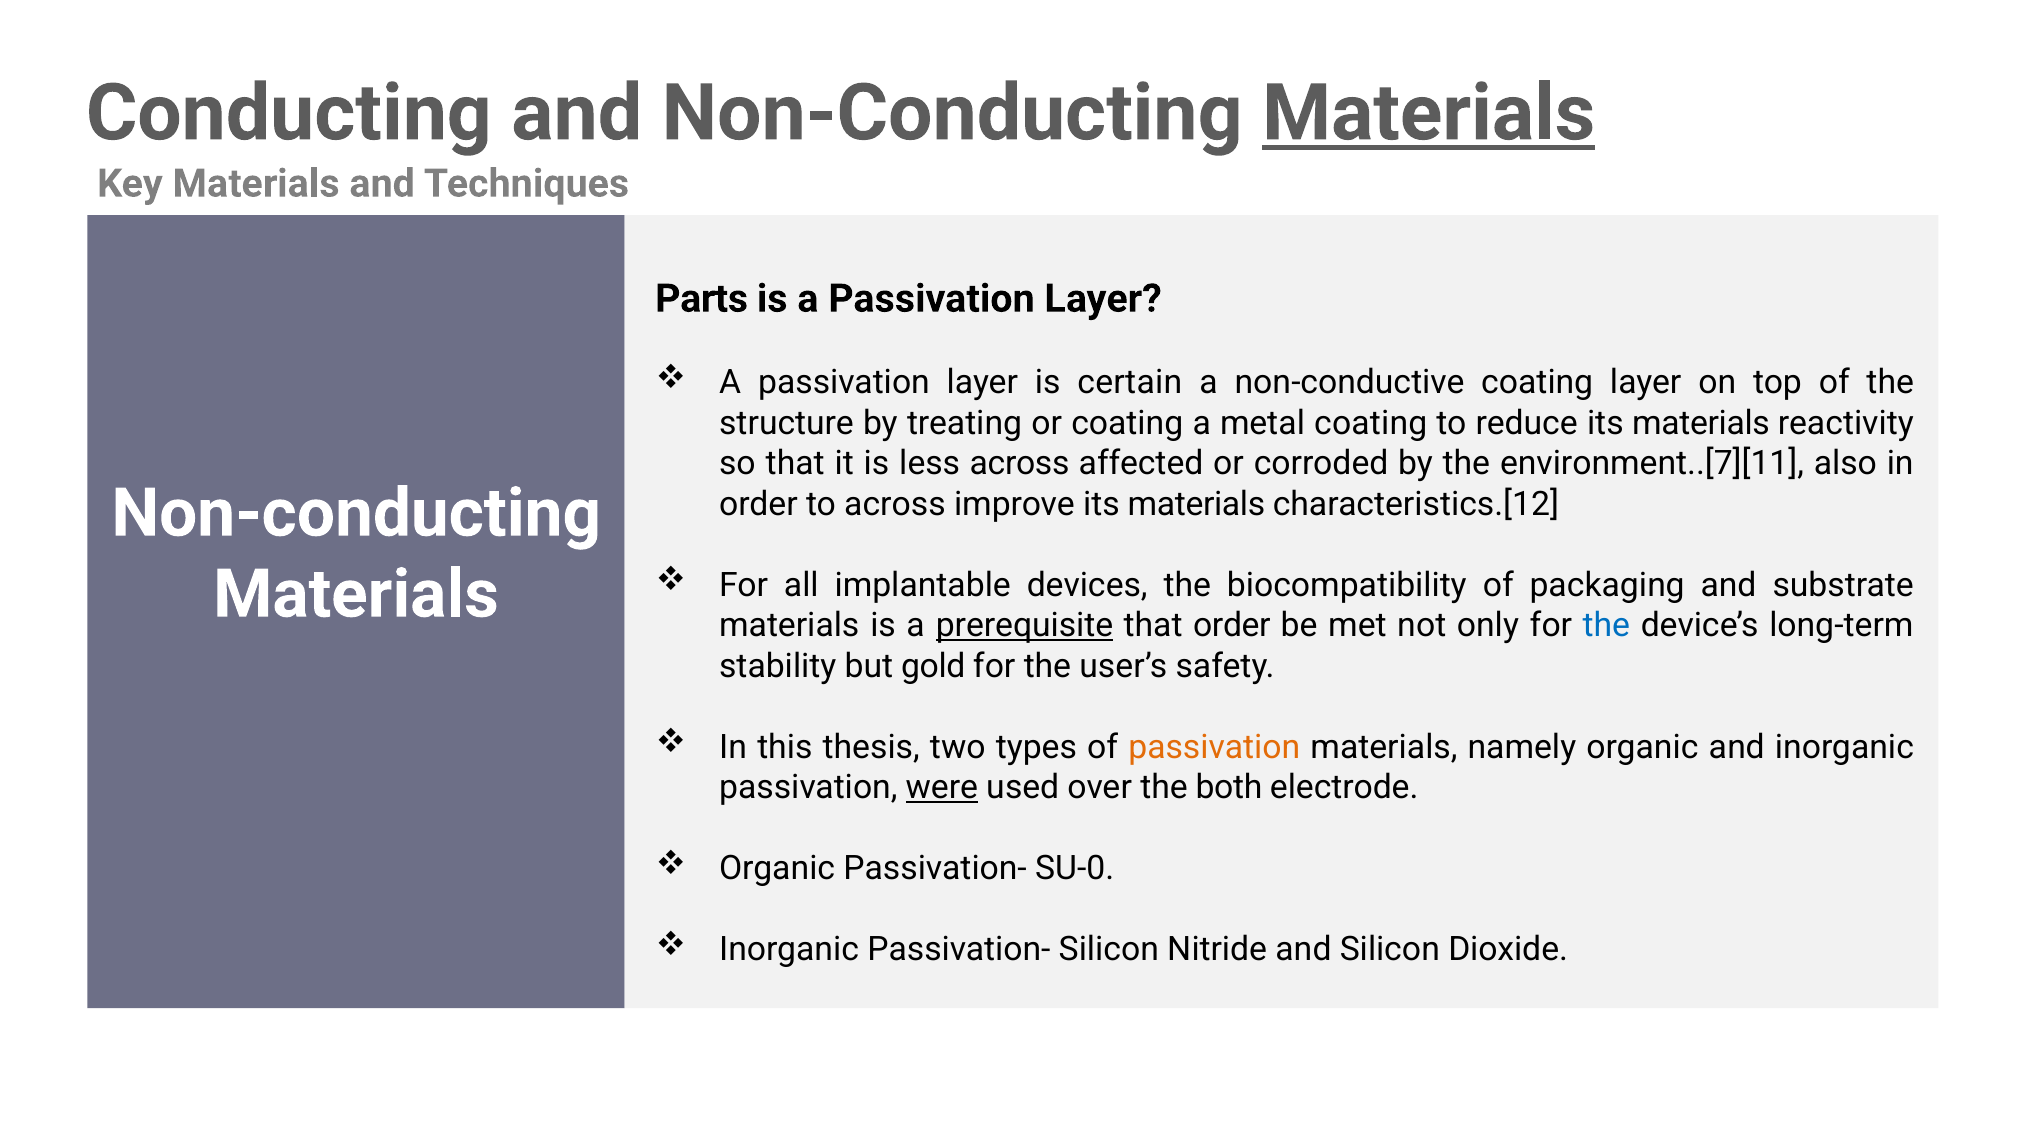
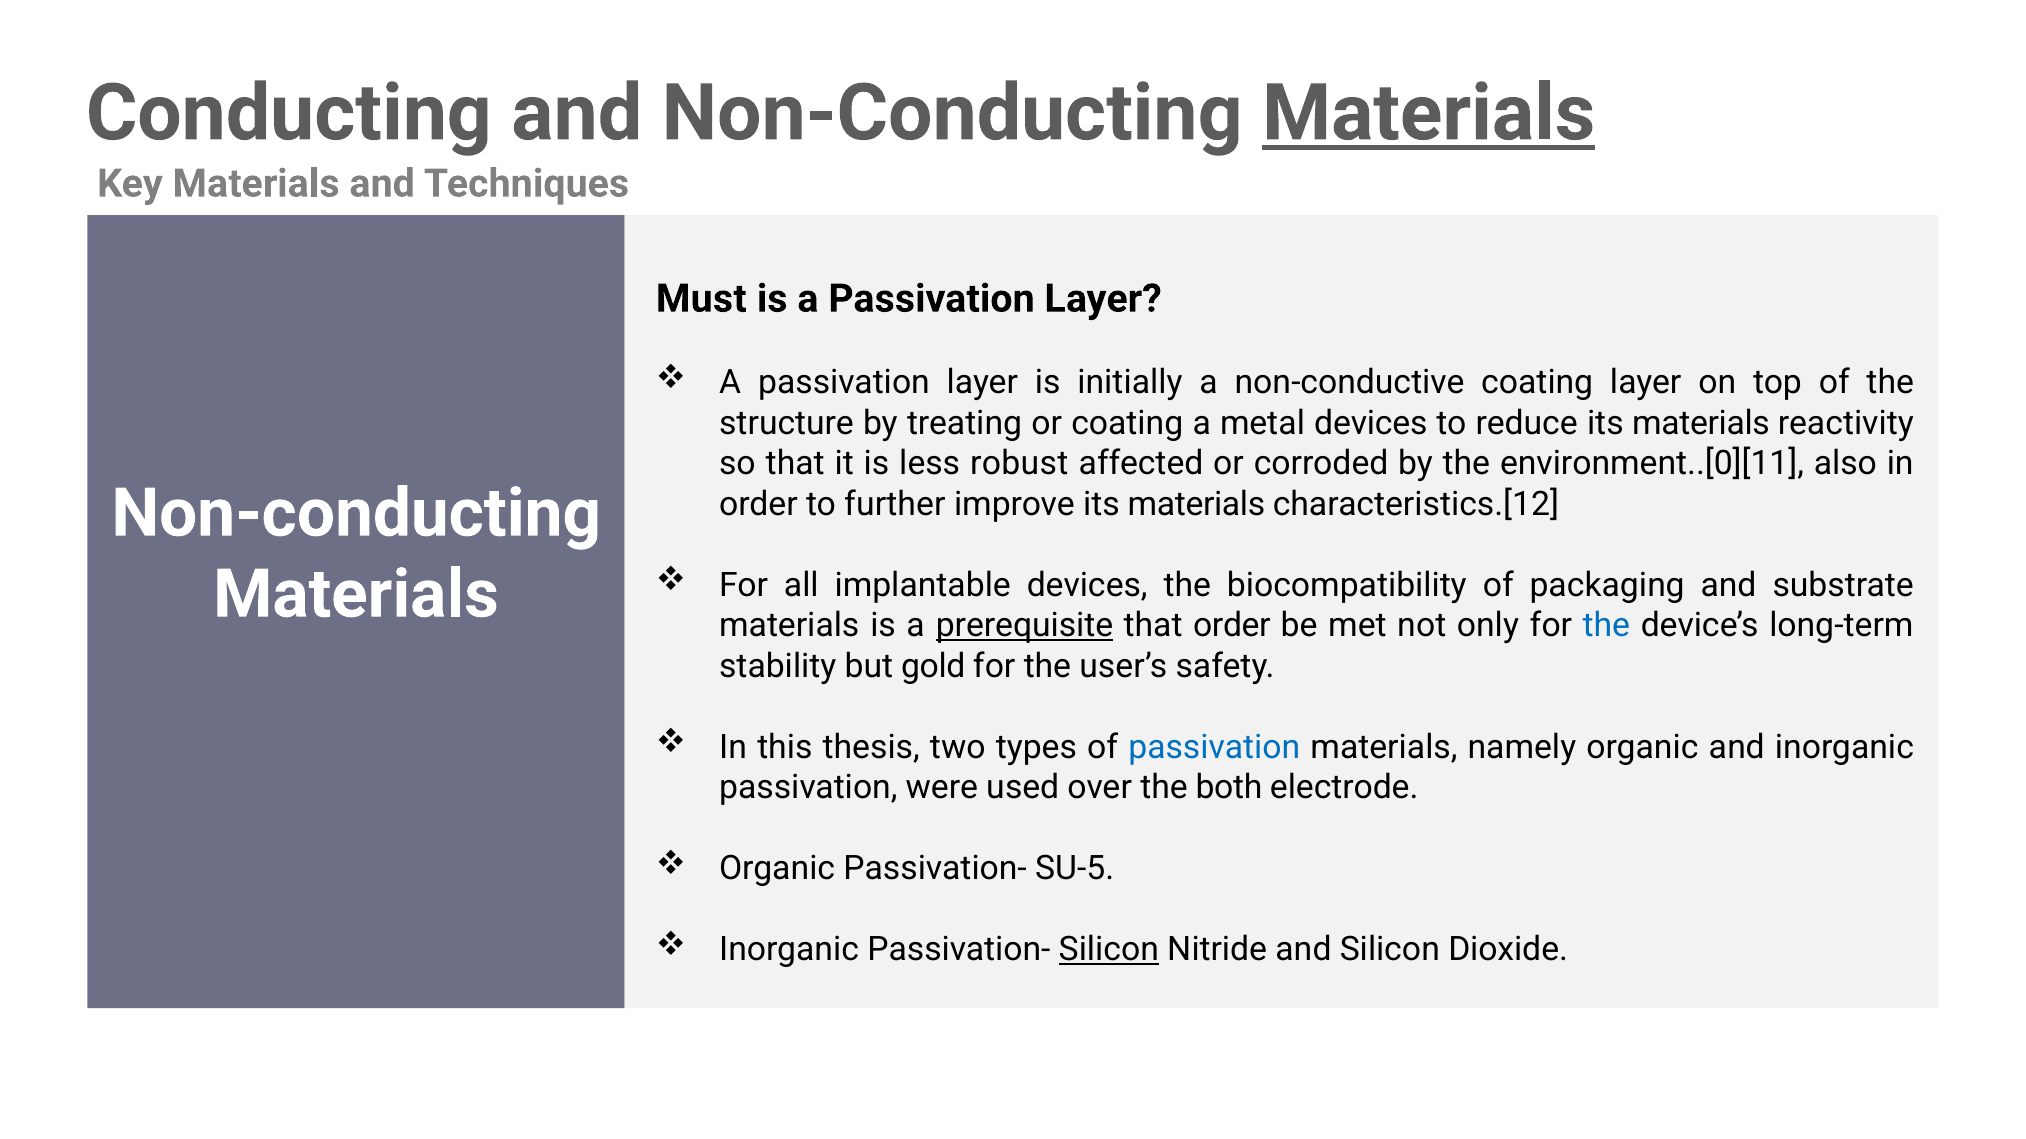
Parts: Parts -> Must (701, 299)
certain: certain -> initially (1130, 383)
metal coating: coating -> devices (1371, 423)
less across: across -> robust (1019, 464)
environment..[7][11: environment..[7][11 -> environment..[0][11 (1652, 464)
to across: across -> further (895, 504)
passivation colour: orange -> blue (1214, 748)
were underline: present -> none (942, 788)
SU-0: SU-0 -> SU-5 (1075, 869)
Silicon underline: none -> present (1109, 950)
